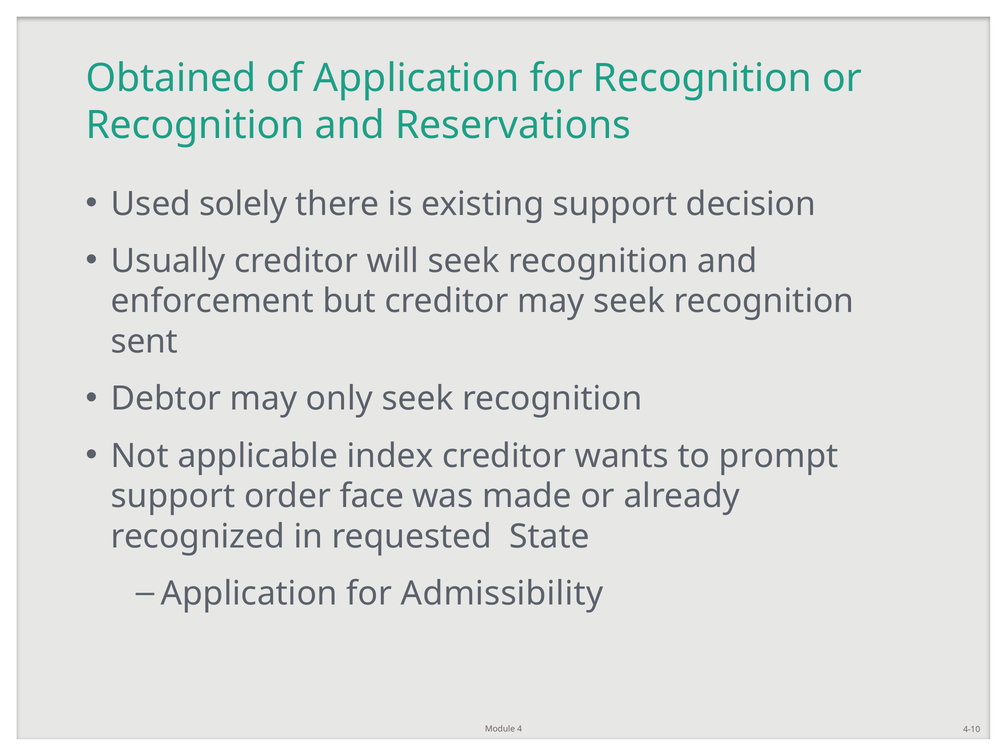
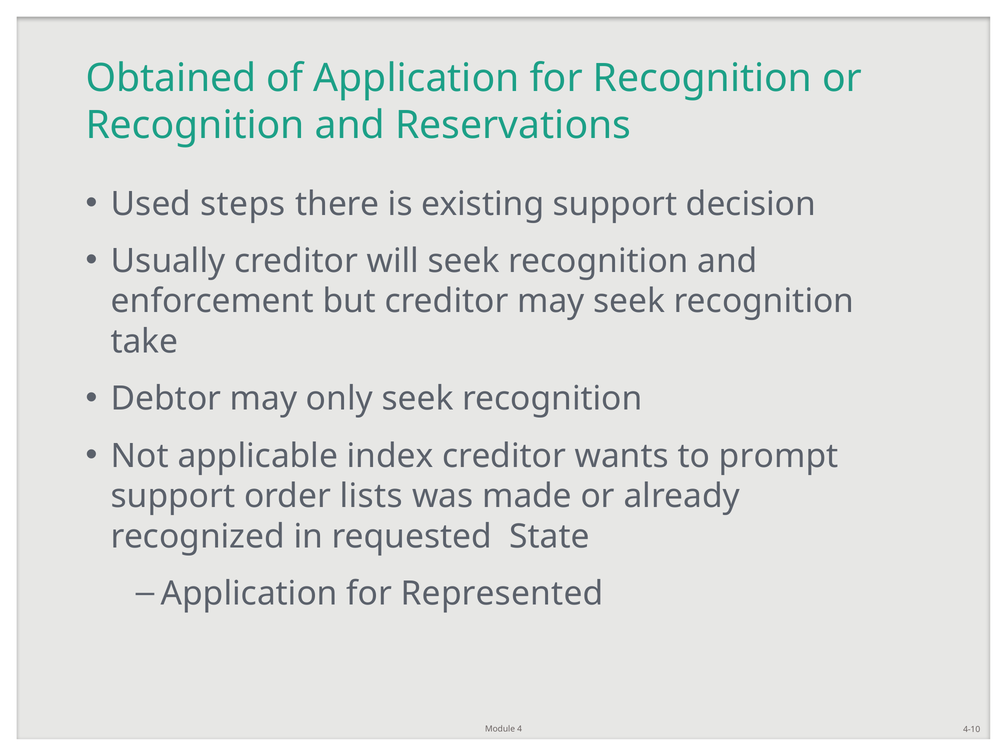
solely: solely -> steps (243, 204)
sent: sent -> take (144, 341)
face: face -> lists (371, 496)
Admissibility: Admissibility -> Represented (502, 593)
